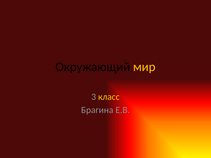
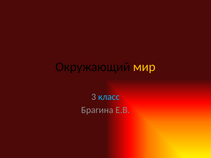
класс colour: yellow -> light blue (109, 97)
